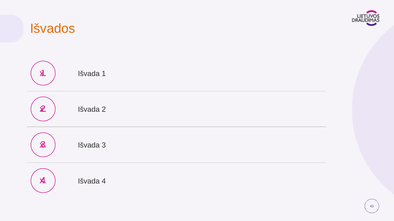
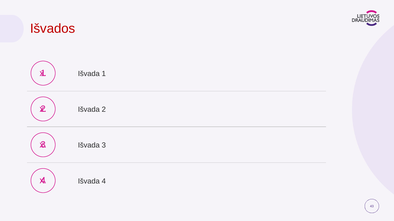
Išvados colour: orange -> red (53, 29)
